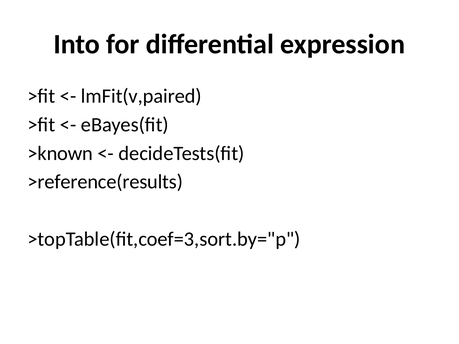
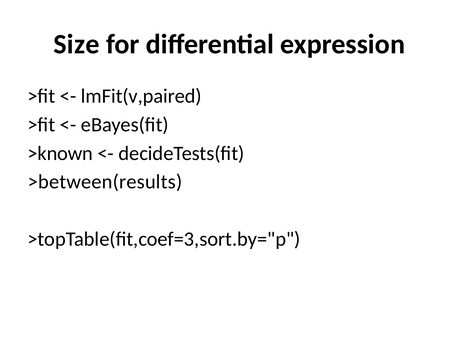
Into: Into -> Size (77, 44)
>reference(results: >reference(results -> >between(results (105, 182)
